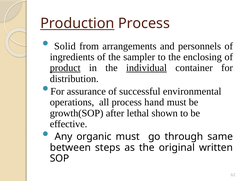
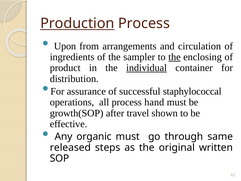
Solid: Solid -> Upon (65, 46)
personnels: personnels -> circulation (200, 46)
the underline: none -> present (174, 57)
product underline: present -> none (65, 68)
environmental: environmental -> staphylococcal (192, 91)
lethal: lethal -> travel (138, 113)
between: between -> released (70, 147)
